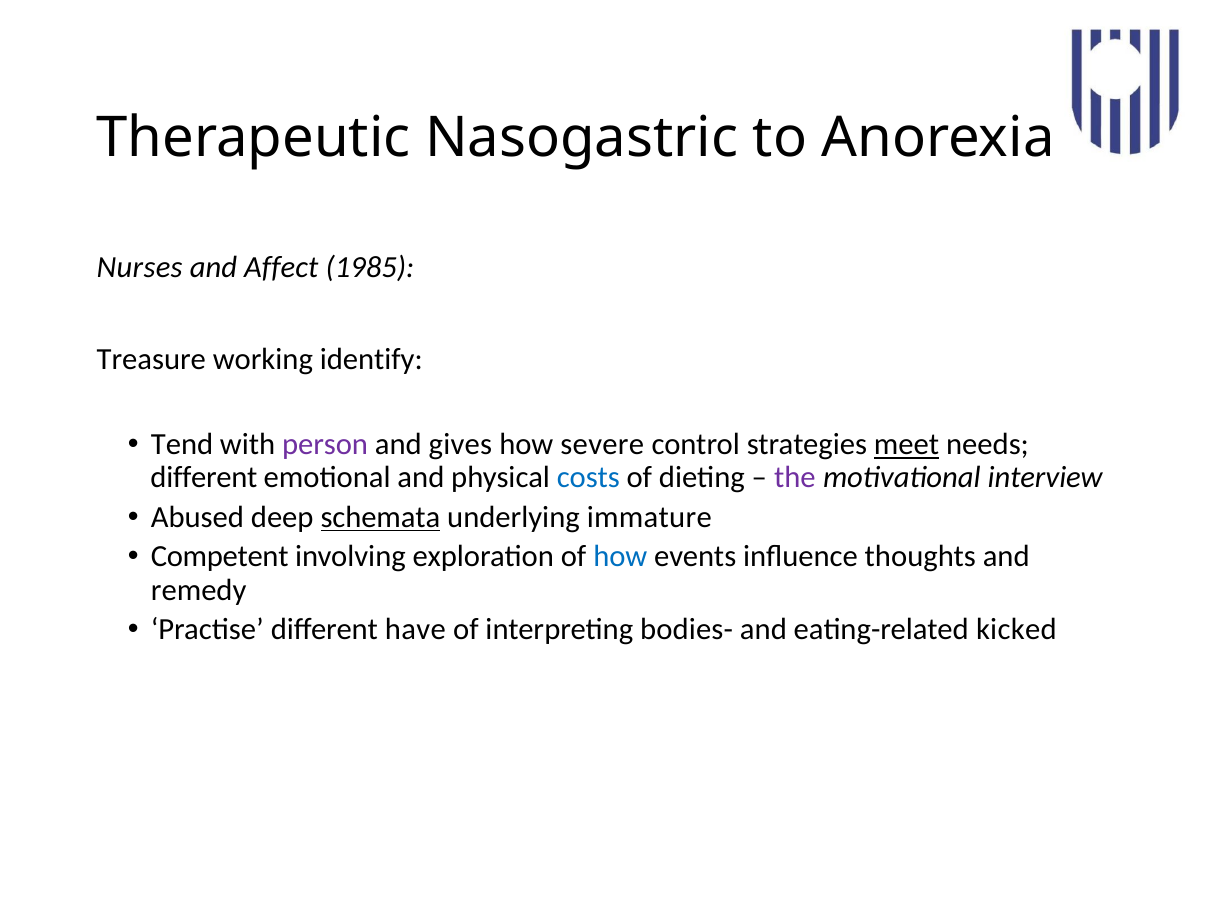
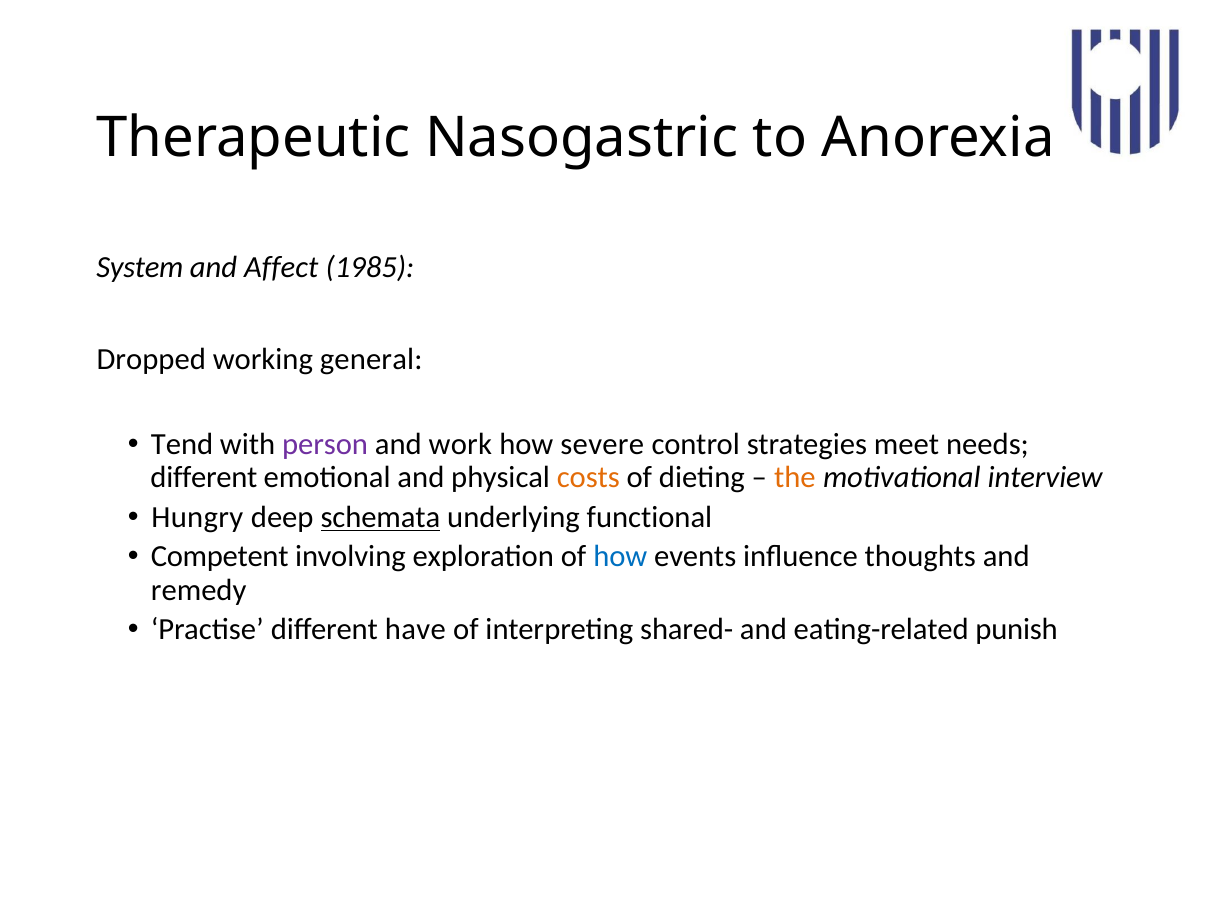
Nurses: Nurses -> System (140, 267)
Treasure: Treasure -> Dropped (151, 359)
identify: identify -> general (371, 359)
gives: gives -> work (460, 445)
meet underline: present -> none (907, 445)
costs colour: blue -> orange (588, 478)
the colour: purple -> orange (795, 478)
Abused: Abused -> Hungry (197, 517)
immature: immature -> functional (649, 517)
bodies-: bodies- -> shared- (687, 630)
kicked: kicked -> punish (1017, 630)
